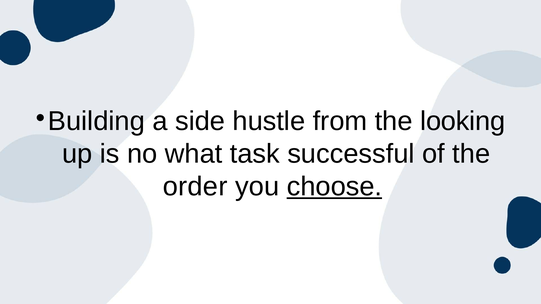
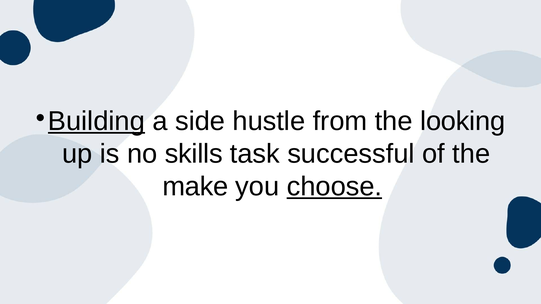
Building underline: none -> present (96, 121)
what: what -> skills (194, 154)
order: order -> make (195, 187)
